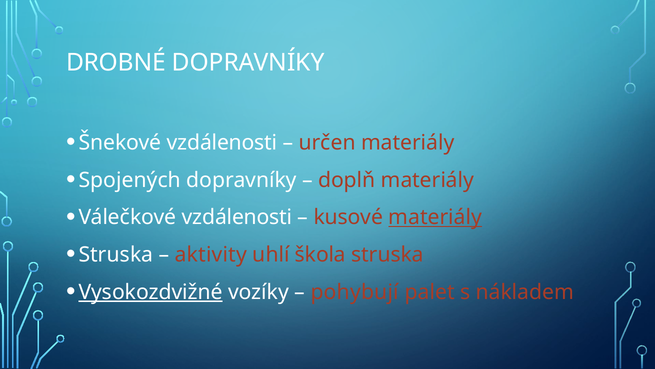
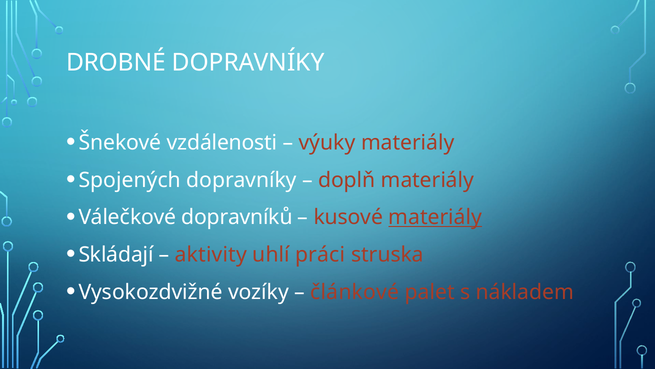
určen: určen -> výuky (327, 143)
Válečkové vzdálenosti: vzdálenosti -> dopravníků (237, 217)
Struska: Struska -> Skládají (116, 254)
škola: škola -> práci (320, 254)
Vysokozdvižné underline: present -> none (151, 292)
pohybují: pohybují -> článkové (355, 292)
